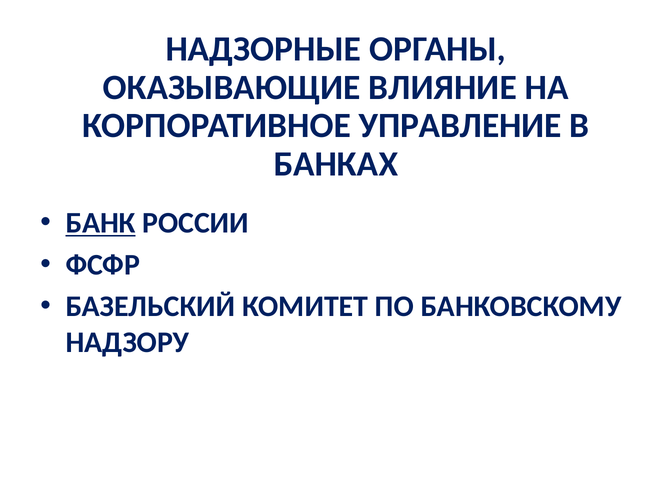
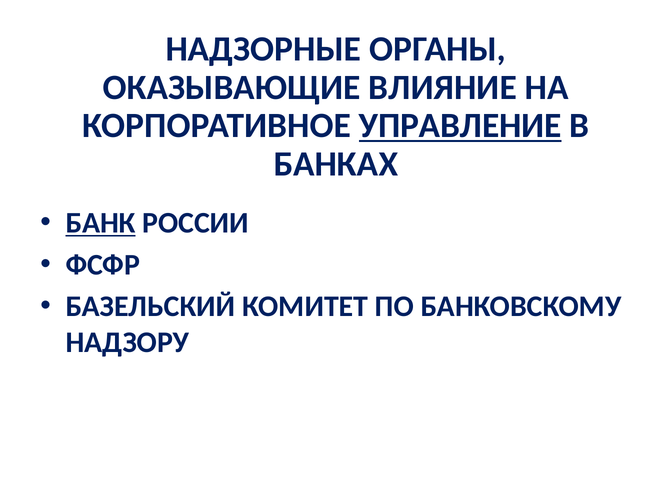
УПРАВЛЕНИЕ underline: none -> present (460, 126)
